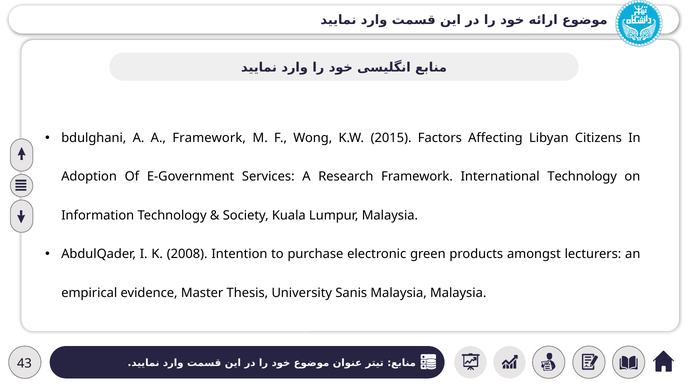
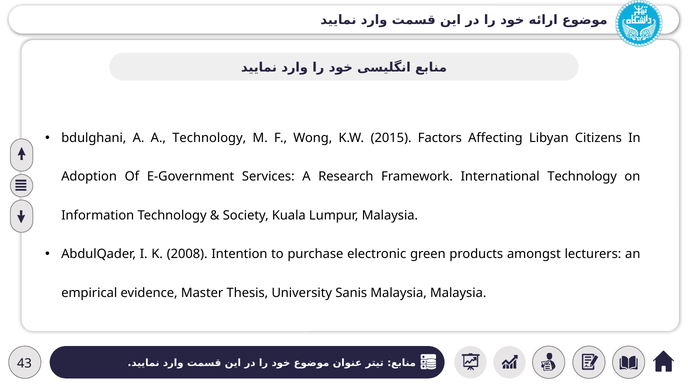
A Framework: Framework -> Technology (209, 138)
